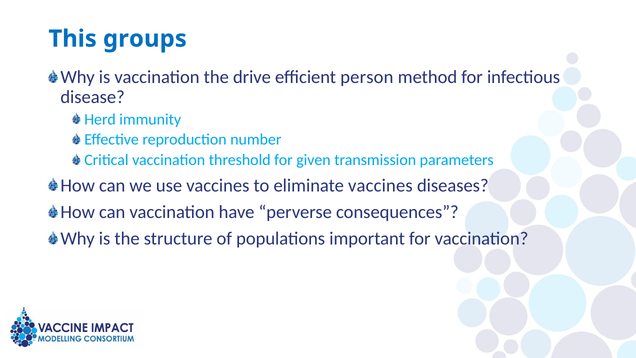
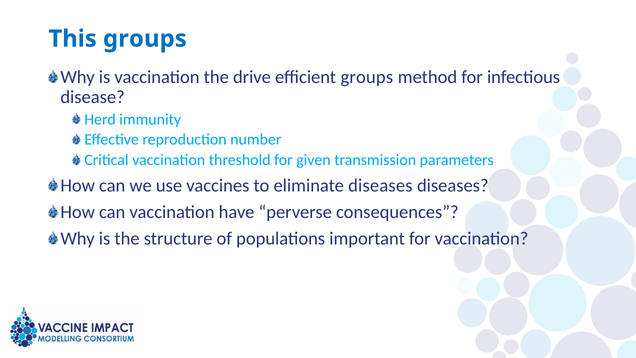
efficient person: person -> groups (367, 77)
eliminate vaccines: vaccines -> diseases (380, 185)
